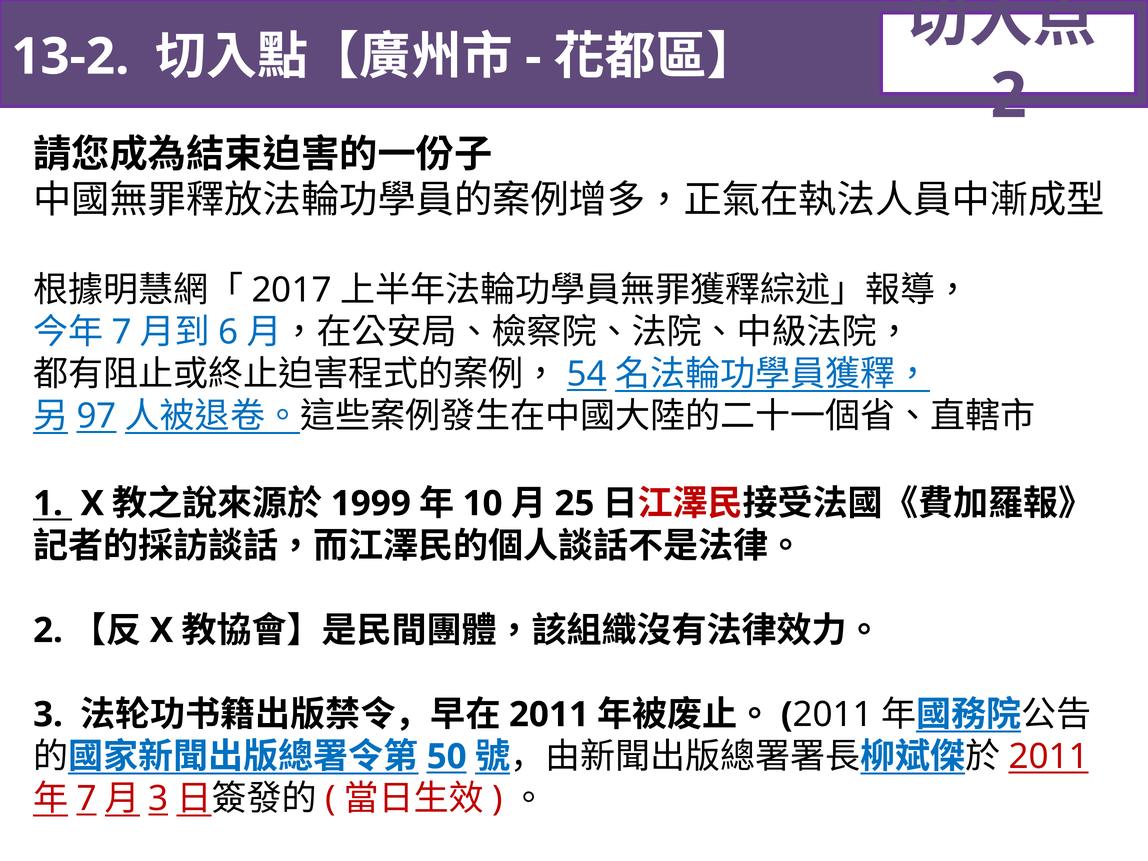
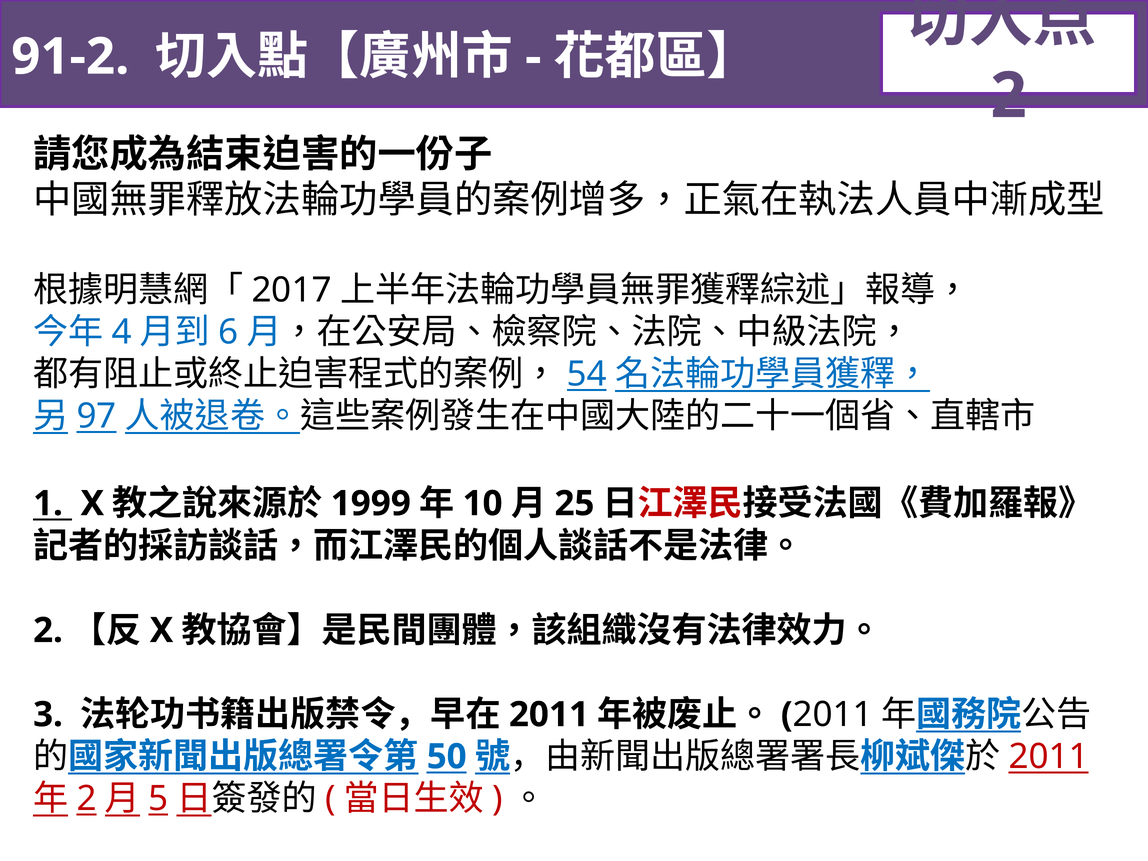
13-2: 13-2 -> 91-2 (70, 57)
7: 7 -> 4 (122, 332)
7: 7 -> 2 (87, 799)
3: 3 -> 5 (158, 799)
